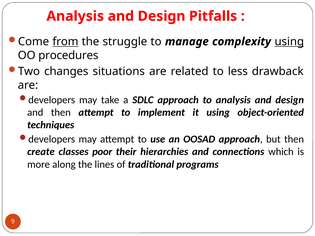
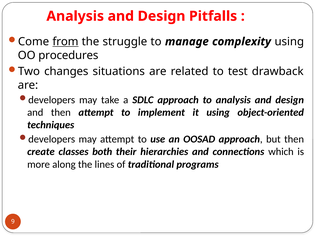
using underline: present -> none (289, 42)
less: less -> test (238, 72)
poor: poor -> both (102, 152)
